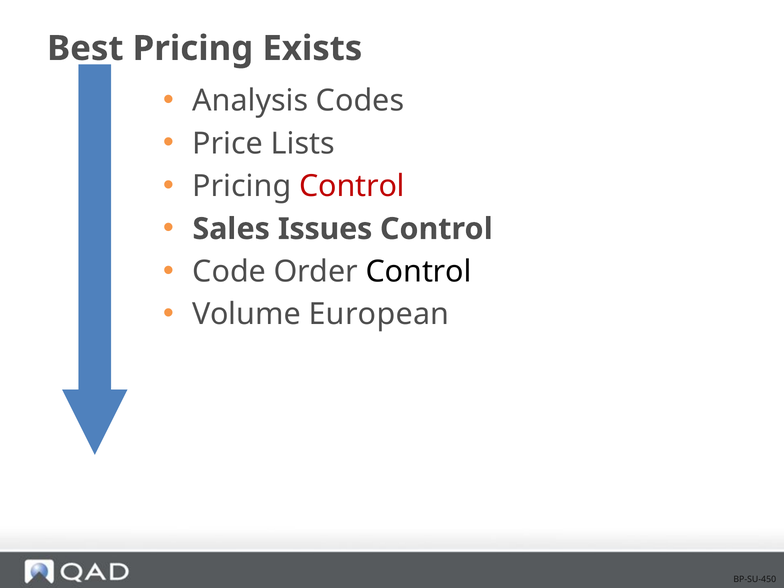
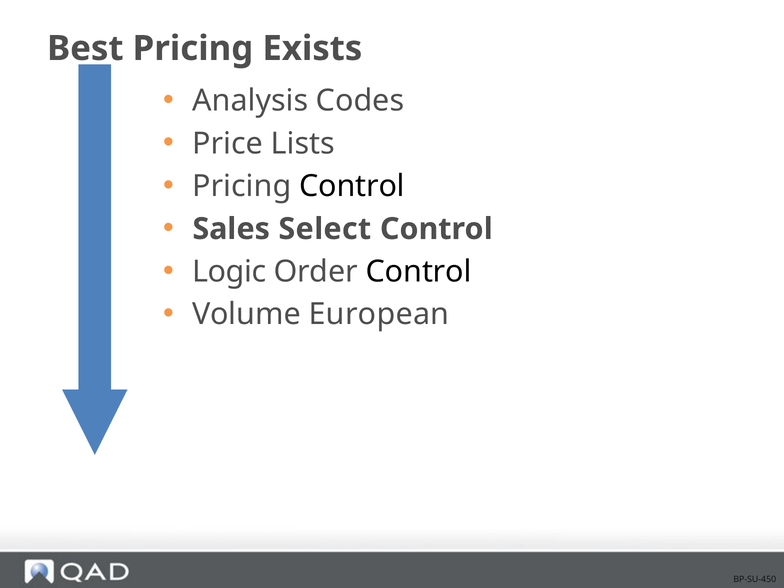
Control colour: red -> black (352, 186)
Issues: Issues -> Select (325, 229)
Code: Code -> Logic (229, 272)
